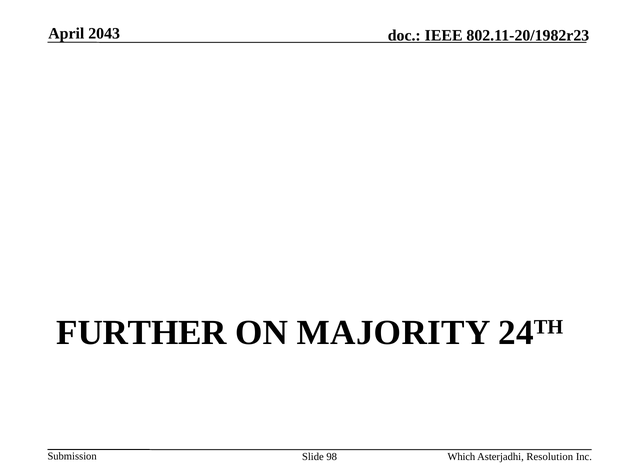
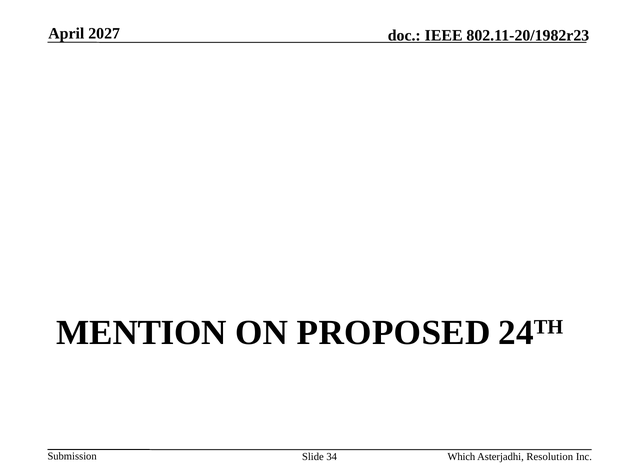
2043: 2043 -> 2027 (104, 34)
FURTHER: FURTHER -> MENTION (142, 332)
MAJORITY: MAJORITY -> PROPOSED (394, 332)
98: 98 -> 34 (332, 456)
